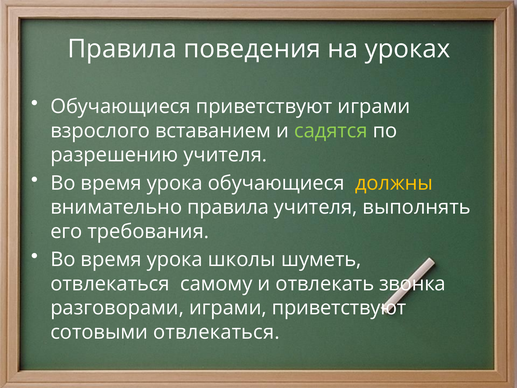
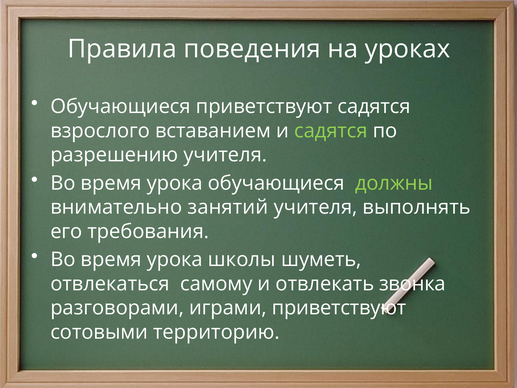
приветствуют играми: играми -> садятся (374, 107)
должны colour: yellow -> light green (394, 183)
внимательно правила: правила -> занятий (228, 207)
сотовыми отвлекаться: отвлекаться -> территорию (216, 332)
